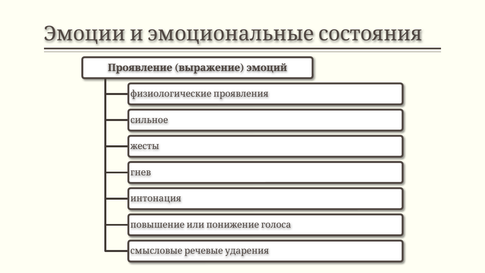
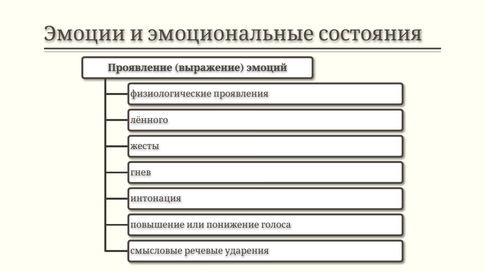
сильное: сильное -> лённого (149, 120)
